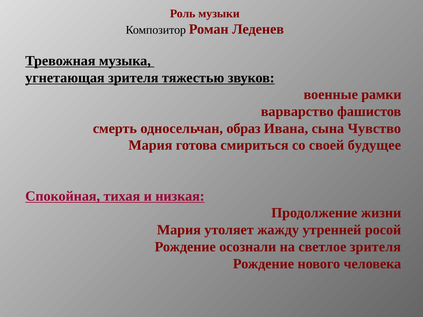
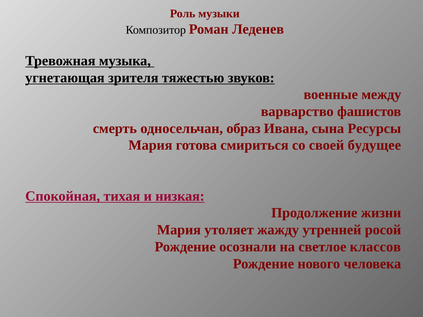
рамки: рамки -> между (381, 95)
Чувство: Чувство -> Ресурсы (374, 129)
светлое зрителя: зрителя -> классов (375, 247)
